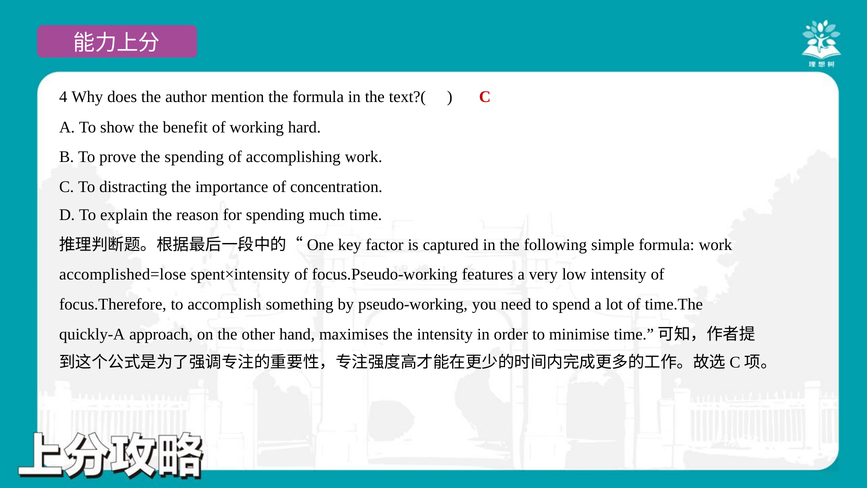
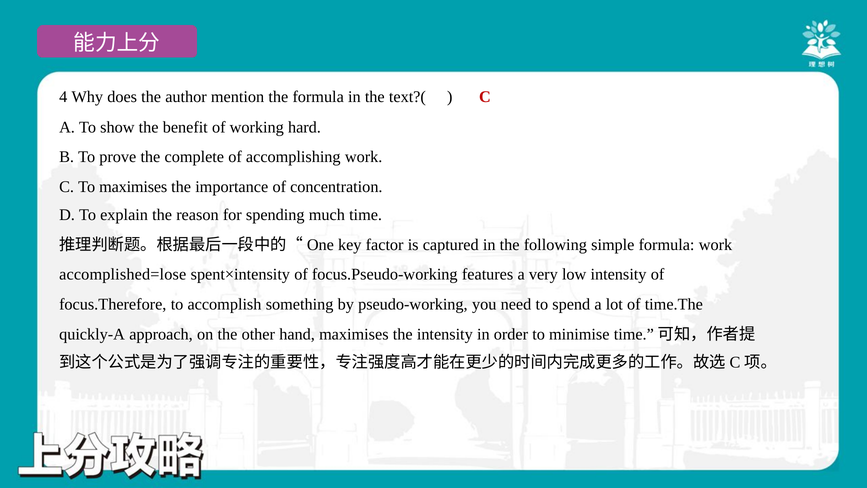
the spending: spending -> complete (194, 157)
To distracting: distracting -> maximises (133, 187)
